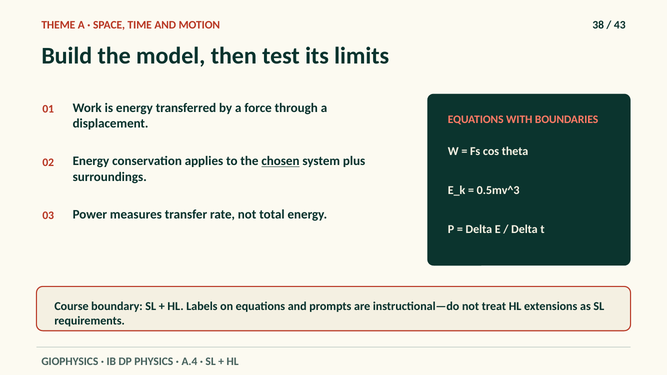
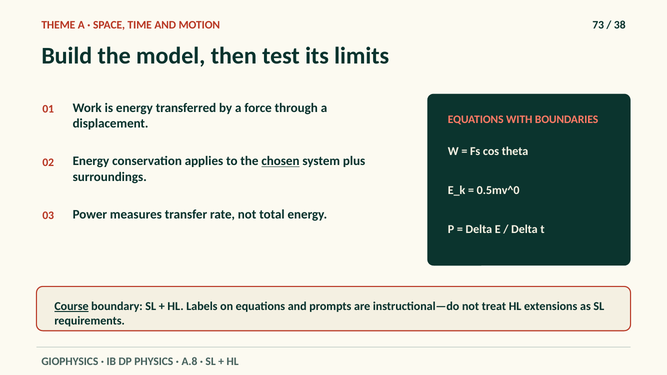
38: 38 -> 73 (598, 25)
43: 43 -> 38 (620, 25)
0.5mv^3: 0.5mv^3 -> 0.5mv^0 (498, 190)
Course underline: none -> present (72, 306)
A.4: A.4 -> A.8 (189, 362)
